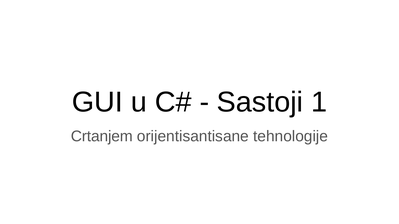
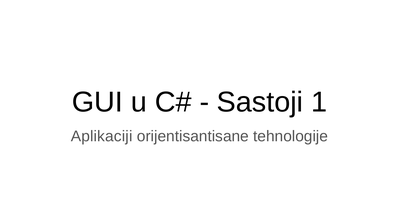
Crtanjem: Crtanjem -> Aplikaciji (102, 137)
